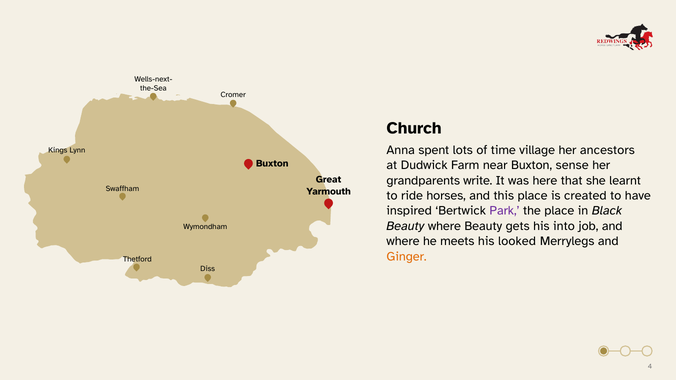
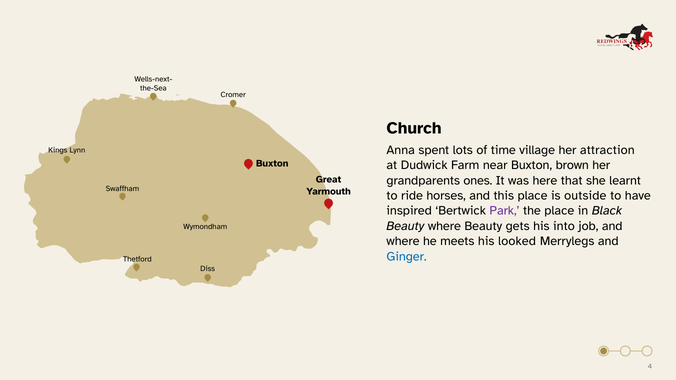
ancestors: ancestors -> attraction (607, 150)
sense: sense -> brown (572, 165)
write: write -> ones (478, 180)
created: created -> outside (585, 196)
Ginger colour: orange -> blue (407, 257)
